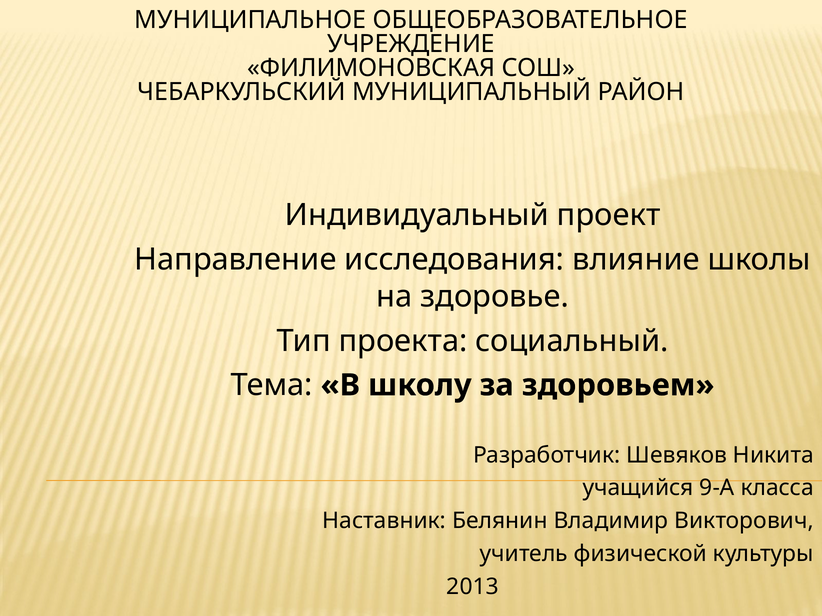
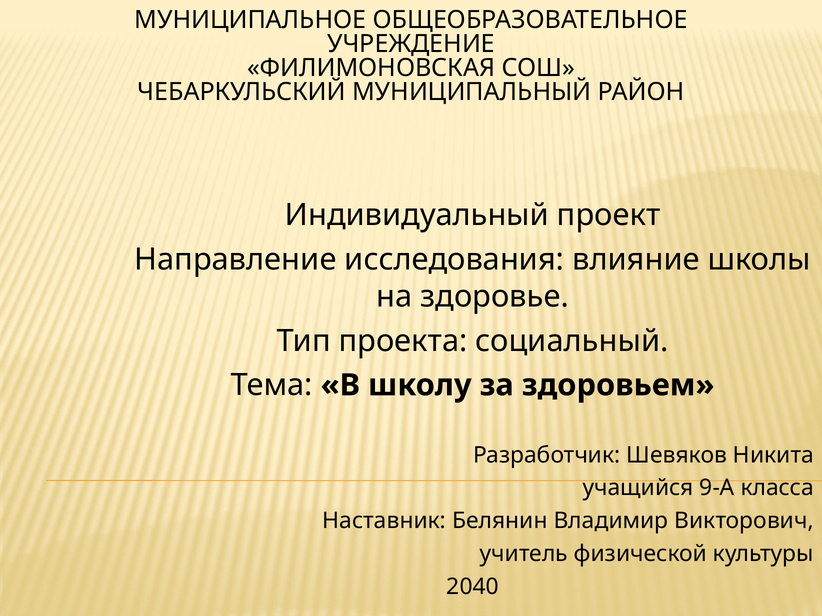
2013: 2013 -> 2040 (473, 587)
